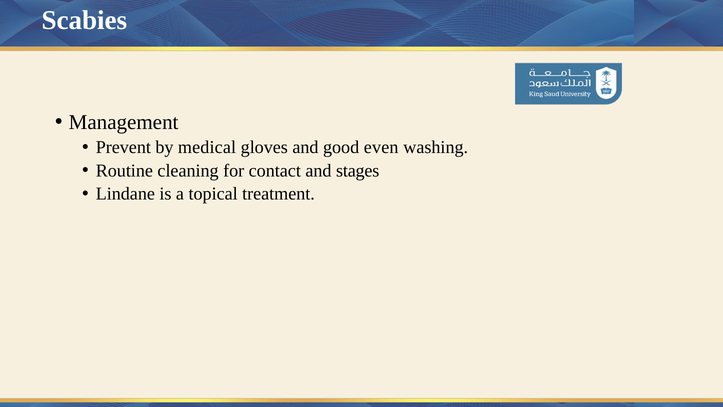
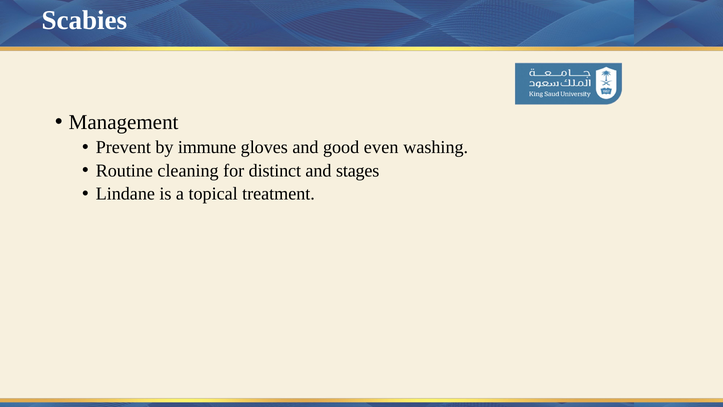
medical: medical -> immune (207, 147)
contact: contact -> distinct (275, 170)
